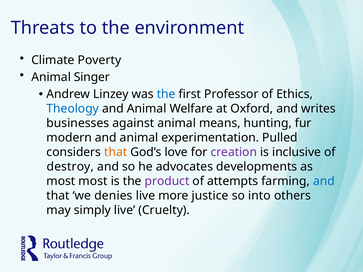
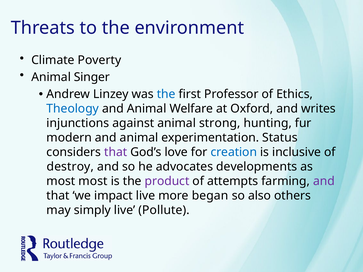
businesses: businesses -> injunctions (78, 123)
means: means -> strong (220, 123)
Pulled: Pulled -> Status (280, 138)
that colour: orange -> purple (116, 152)
creation colour: purple -> blue (234, 152)
and colour: blue -> purple (324, 181)
denies: denies -> impact (114, 196)
justice: justice -> began (210, 196)
into: into -> also (260, 196)
Cruelty: Cruelty -> Pollute (164, 210)
